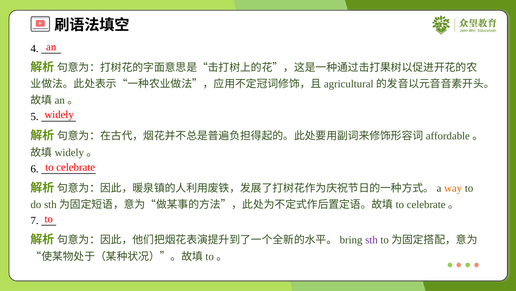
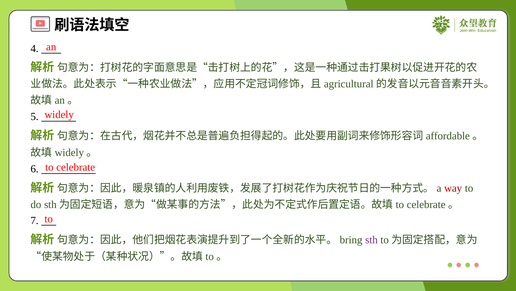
way colour: orange -> red (453, 188)
